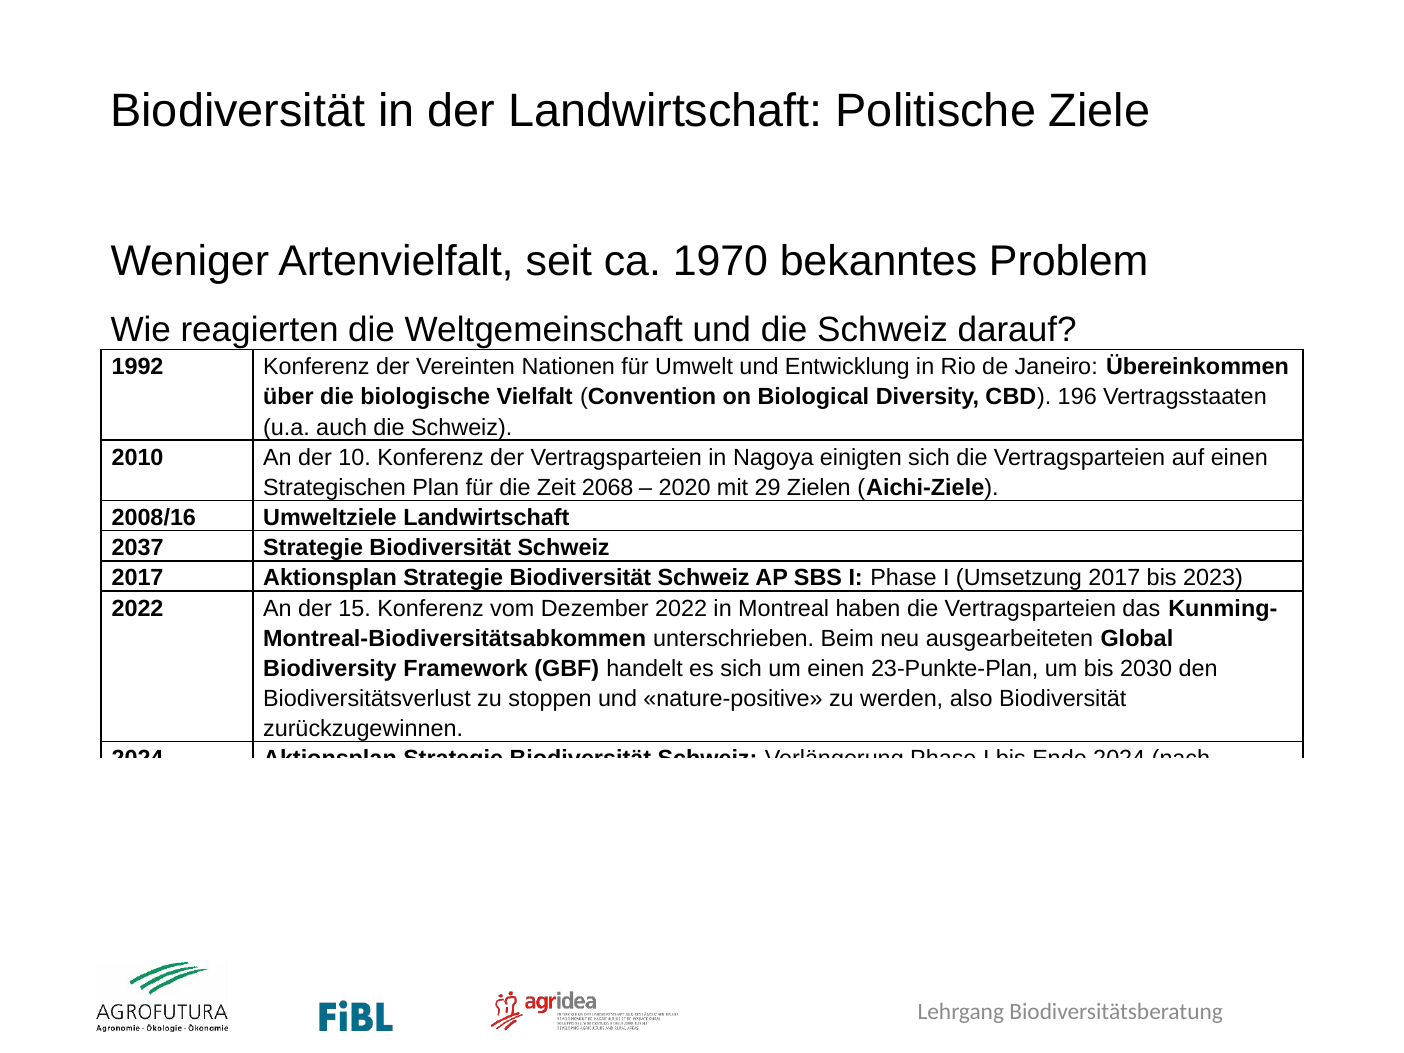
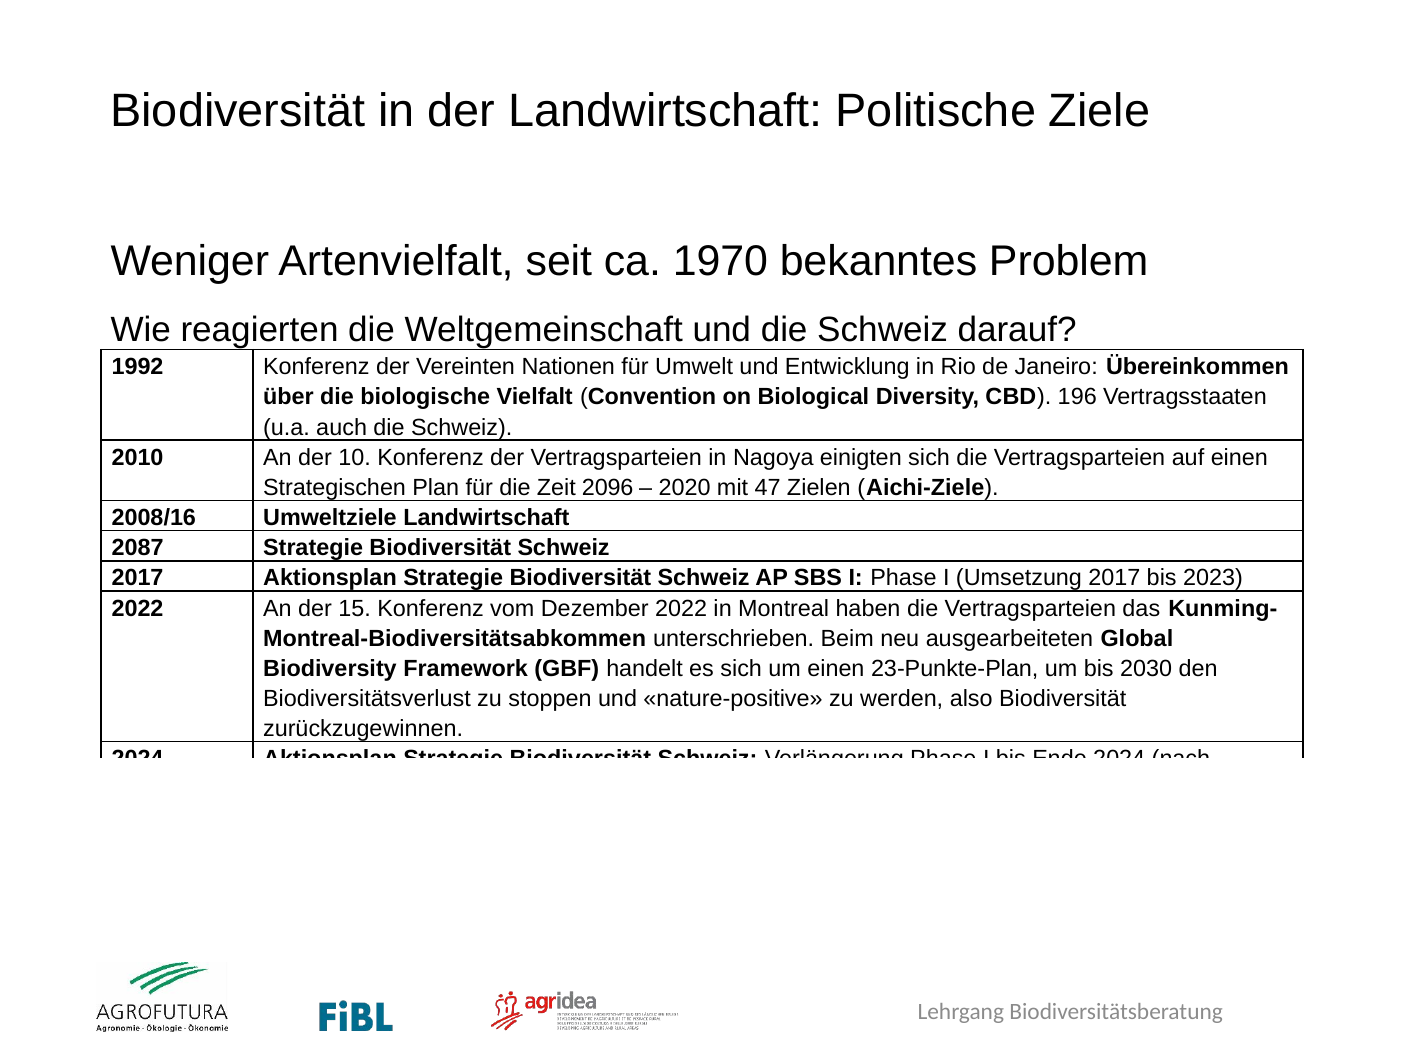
2068: 2068 -> 2096 (608, 488)
29: 29 -> 47 (768, 488)
2037: 2037 -> 2087 (138, 548)
